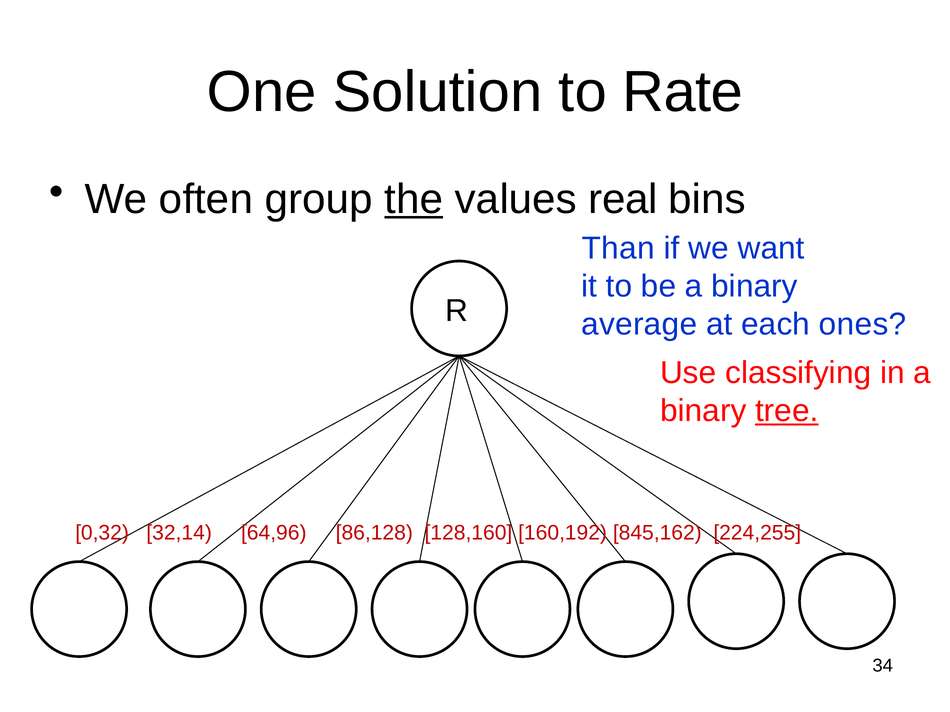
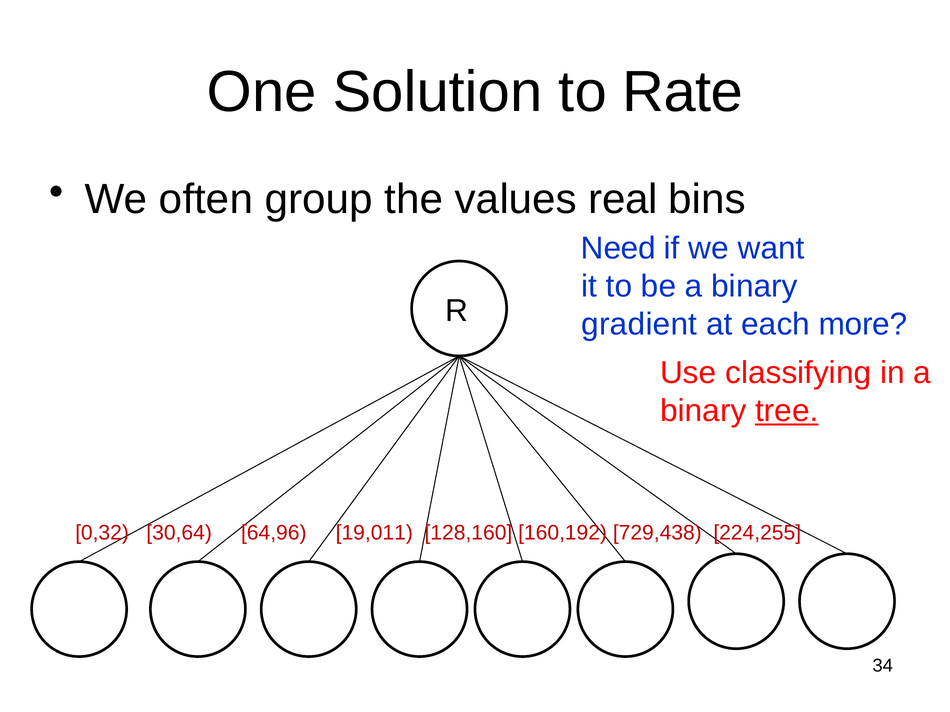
the underline: present -> none (414, 199)
Than: Than -> Need (618, 249)
average: average -> gradient (639, 325)
ones: ones -> more (863, 325)
32,14: 32,14 -> 30,64 (179, 533)
86,128: 86,128 -> 19,011 (374, 533)
845,162: 845,162 -> 729,438 (657, 533)
